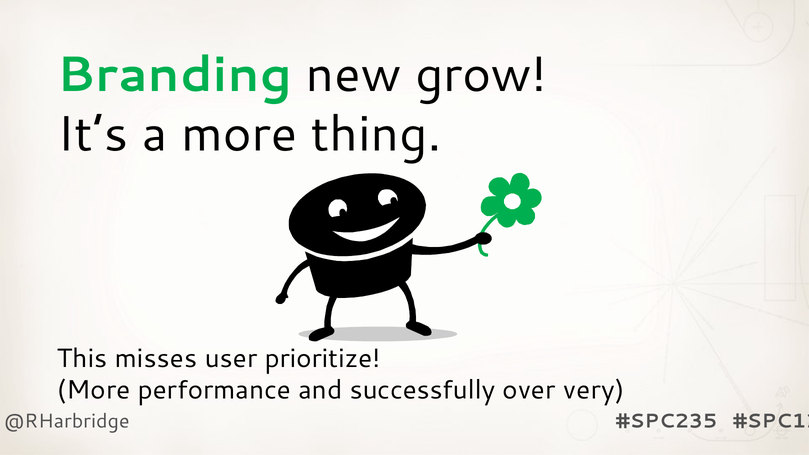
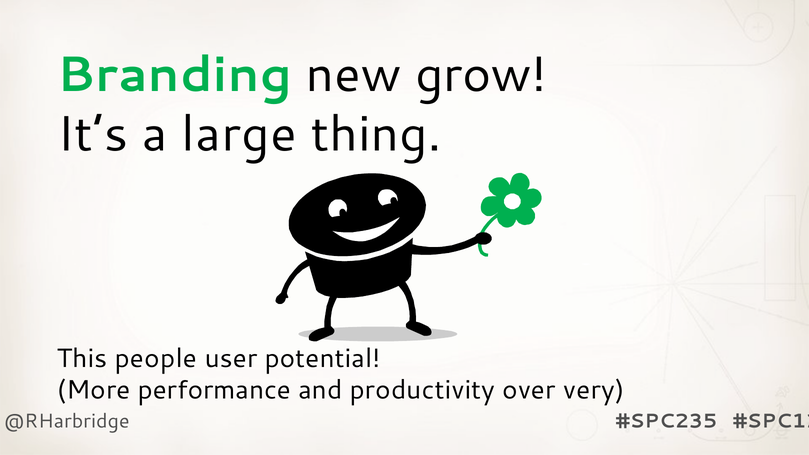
a more: more -> large (239, 134)
misses: misses -> people (156, 358)
prioritize: prioritize -> potential (323, 358)
successfully: successfully -> productivity (422, 390)
